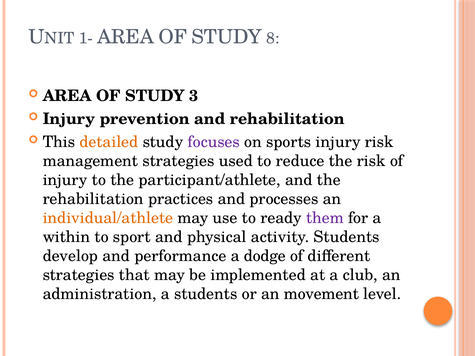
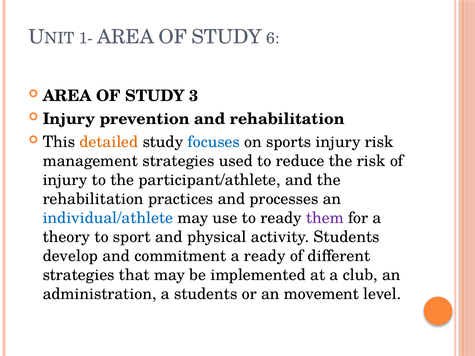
8: 8 -> 6 (273, 38)
focuses colour: purple -> blue (214, 142)
individual/athlete colour: orange -> blue (108, 218)
within: within -> theory (66, 237)
performance: performance -> commitment (180, 256)
a dodge: dodge -> ready (265, 256)
